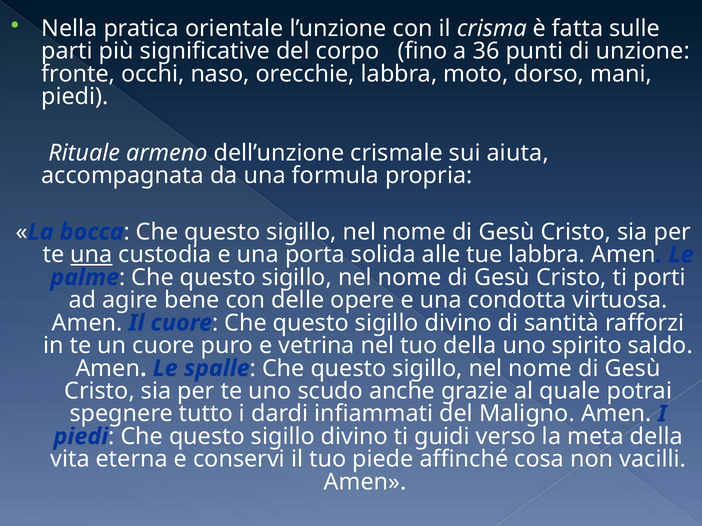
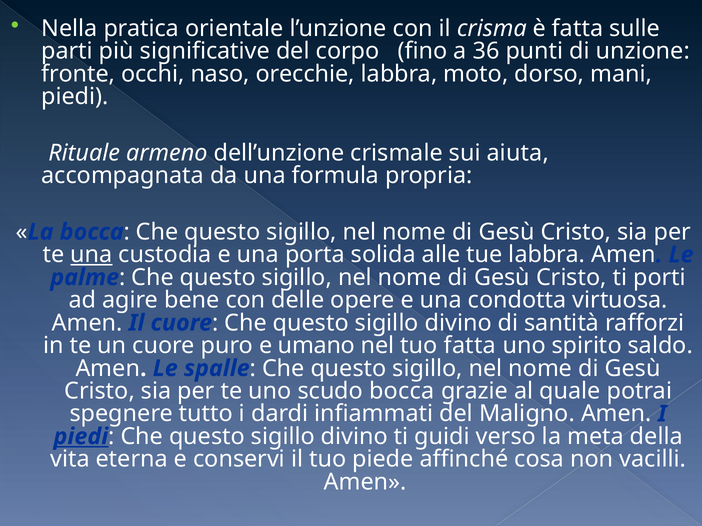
vetrina: vetrina -> umano (317, 346)
tuo della: della -> fatta (470, 346)
scudo anche: anche -> bocca (402, 391)
piedi underline: none -> present (81, 437)
